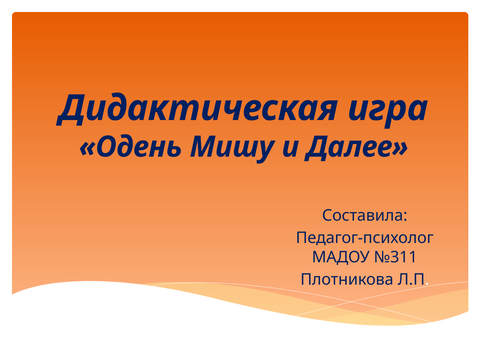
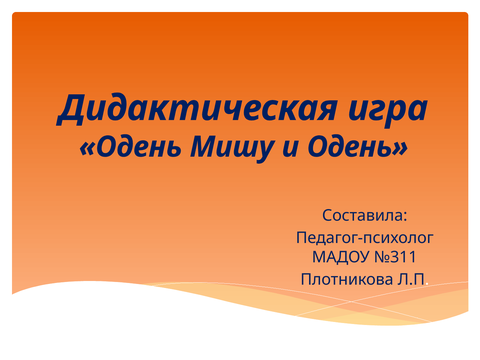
и Далее: Далее -> Одень (358, 147)
